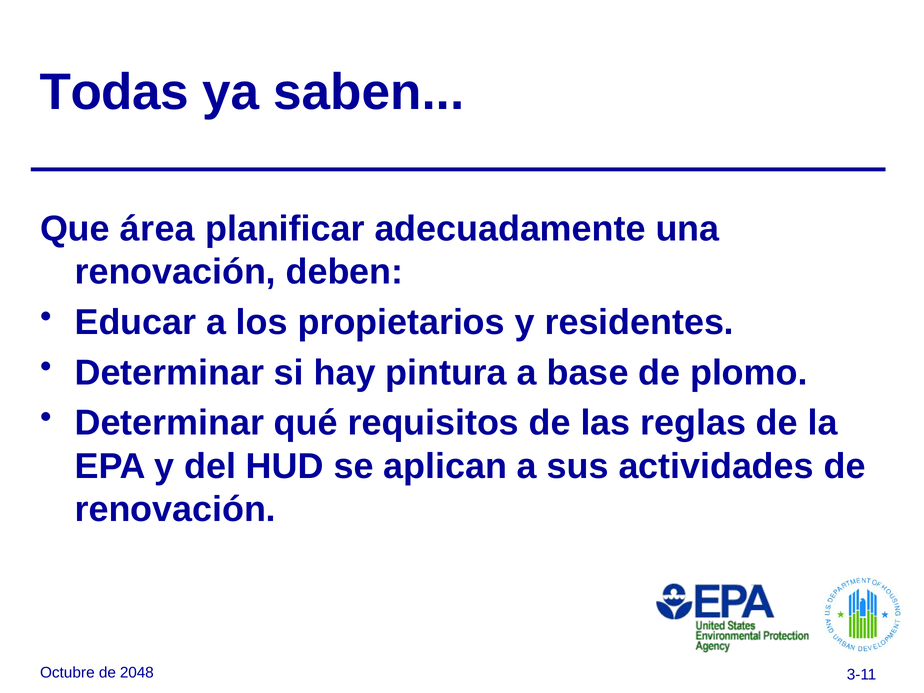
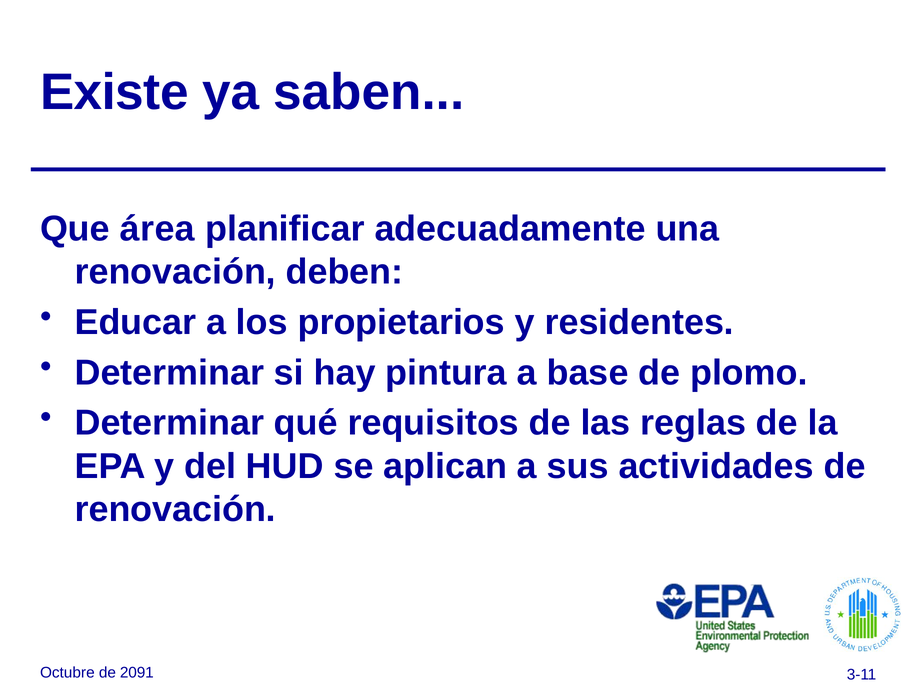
Todas: Todas -> Existe (114, 92)
2048: 2048 -> 2091 (137, 673)
